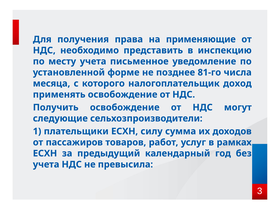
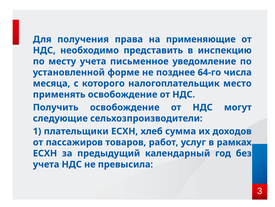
81-го: 81-го -> 64-го (209, 72)
доход: доход -> место (237, 83)
силу: силу -> хлеб (152, 131)
